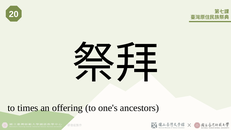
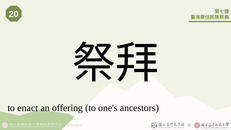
times: times -> enact (28, 108)
